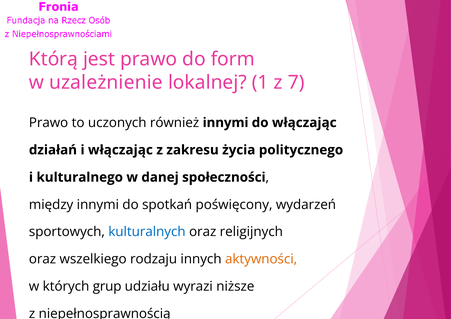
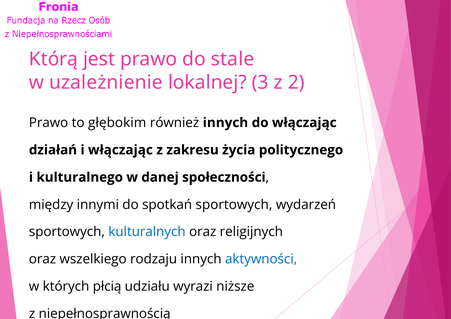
form: form -> stale (233, 59)
1: 1 -> 3 (260, 82)
7: 7 -> 2 (296, 82)
uczonych: uczonych -> głębokim (117, 123)
również innymi: innymi -> innych (225, 123)
spotkań poświęcony: poświęcony -> sportowych (234, 205)
aktywności colour: orange -> blue (261, 259)
grup: grup -> płcią (107, 286)
